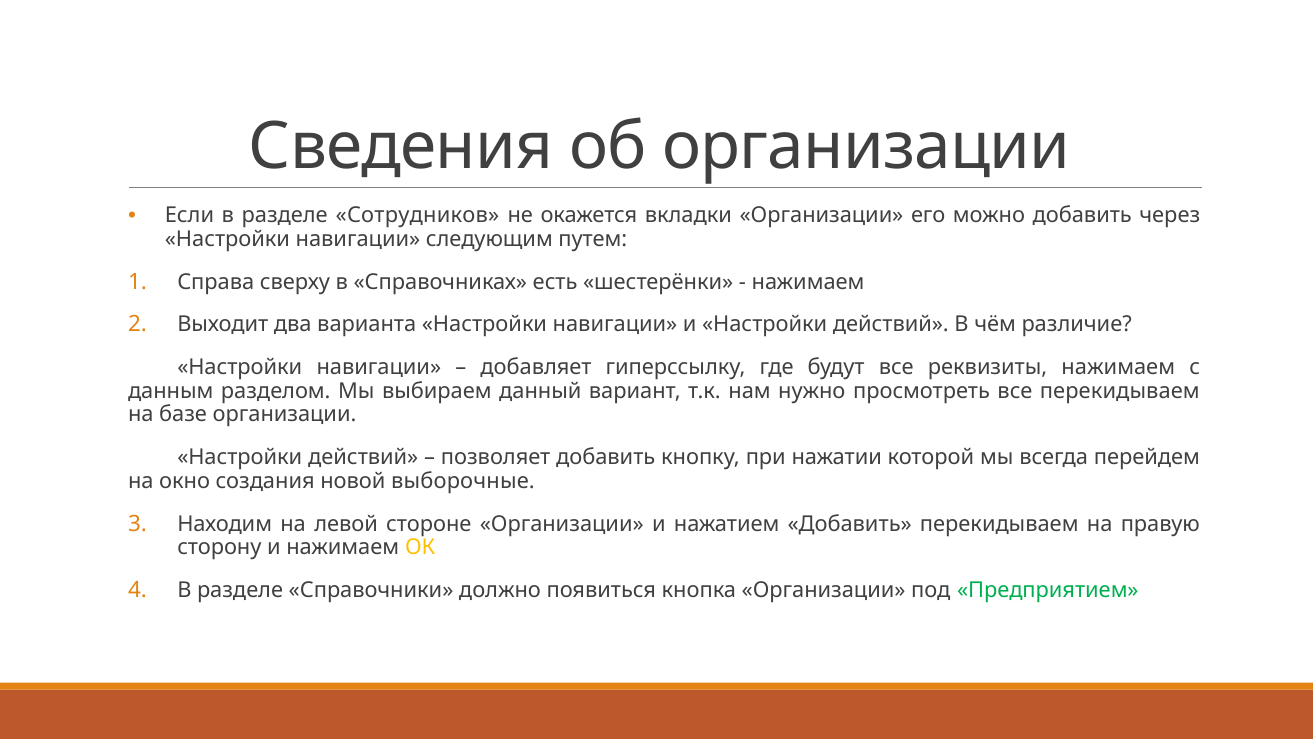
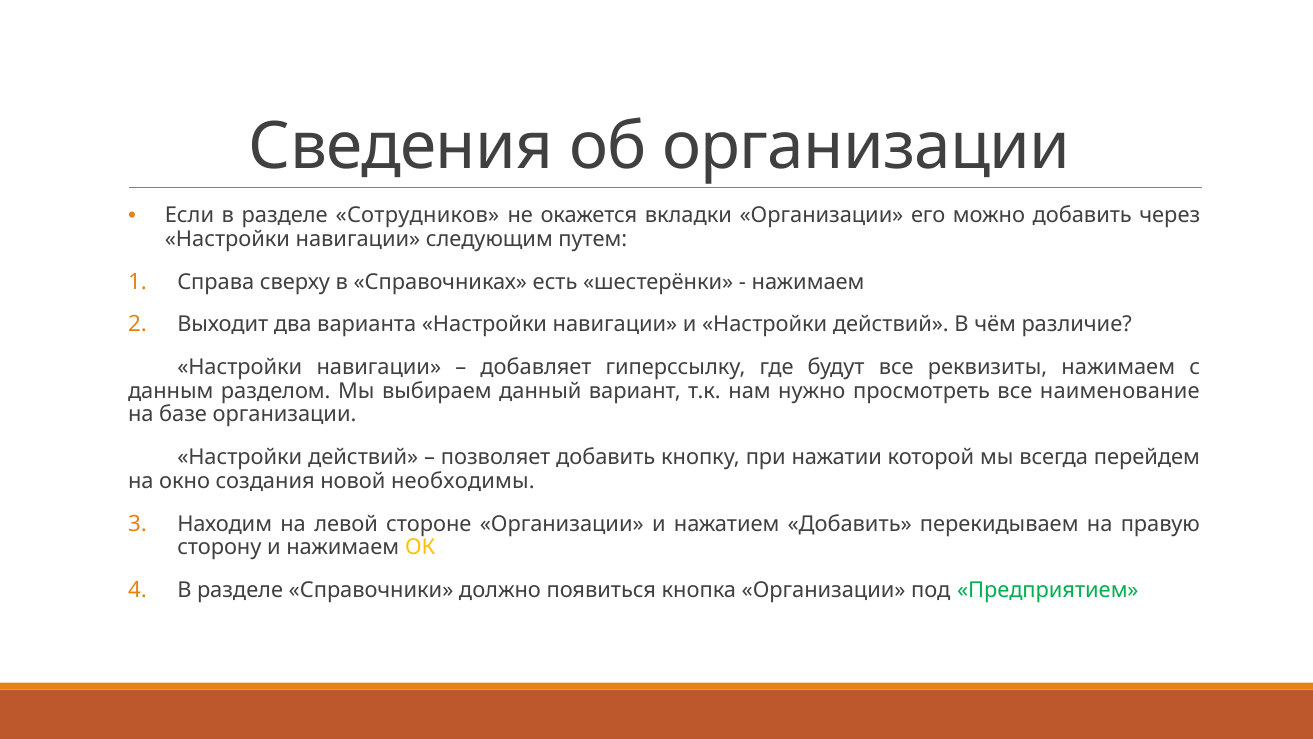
все перекидываем: перекидываем -> наименование (1120, 391)
выборочные: выборочные -> необходимы (463, 481)
